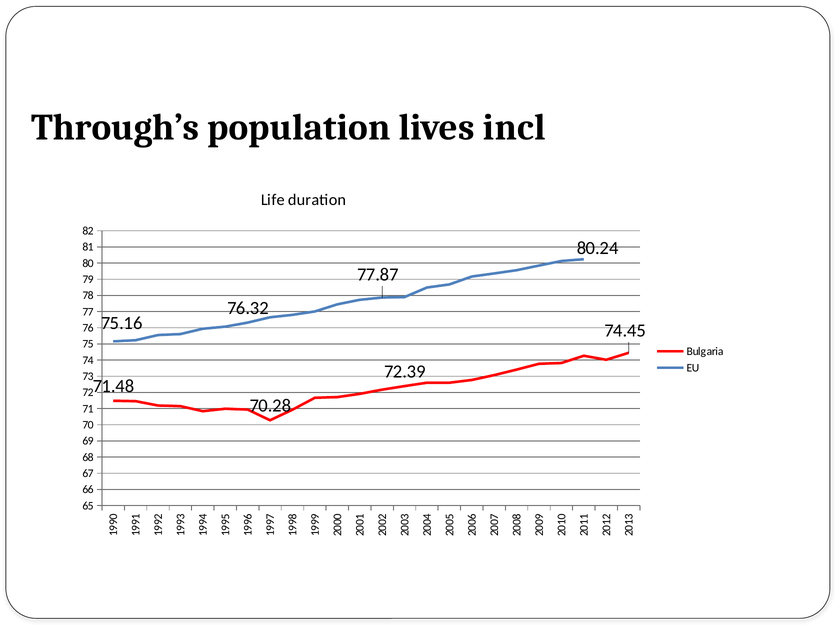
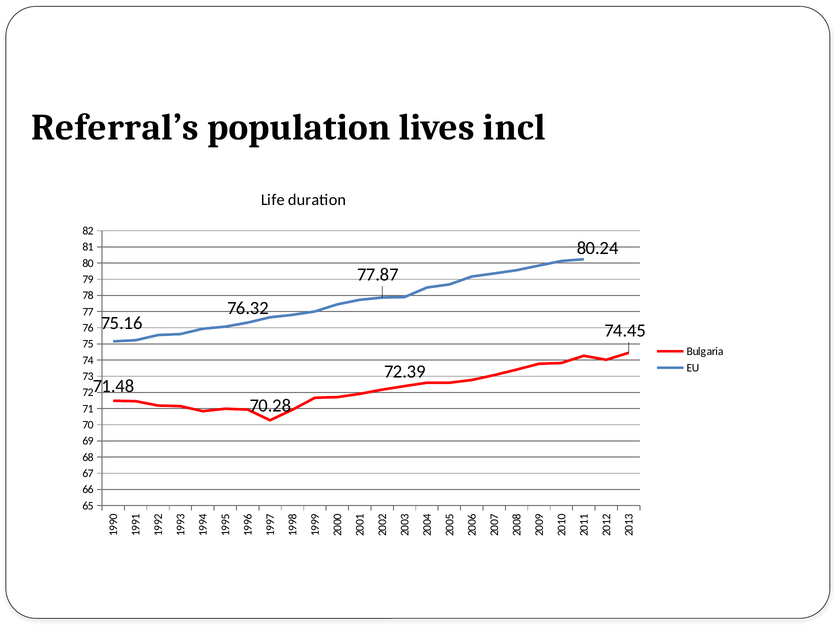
Through’s: Through’s -> Referral’s (115, 127)
